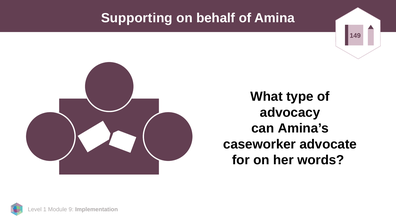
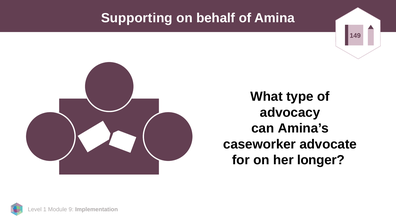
words: words -> longer (321, 160)
